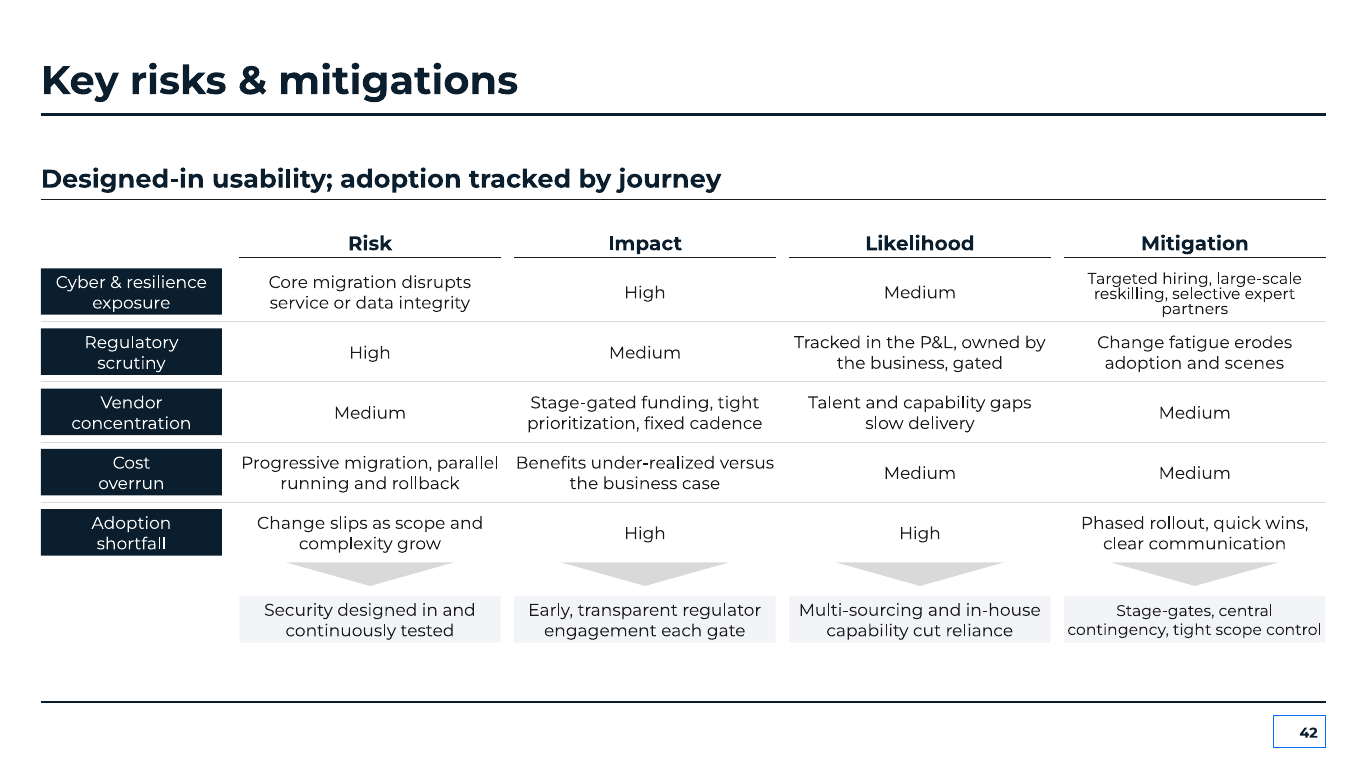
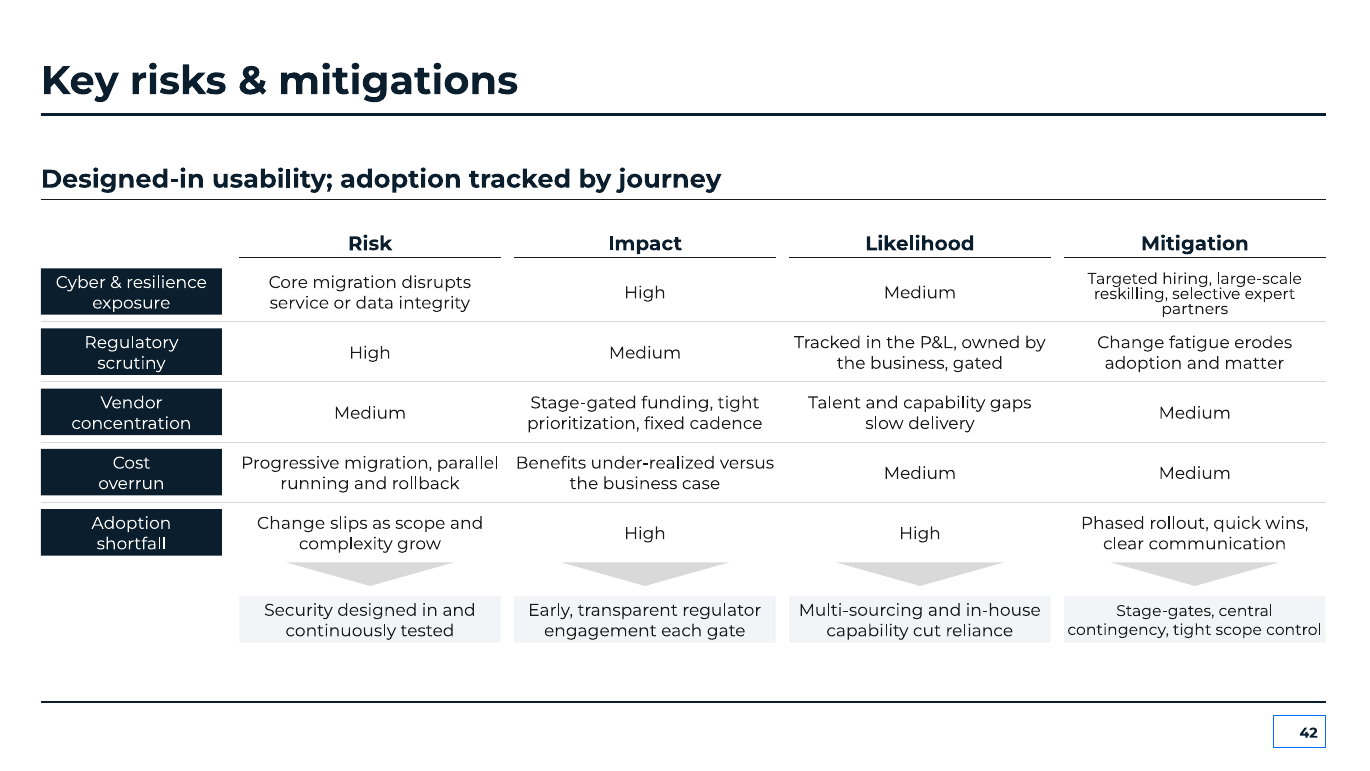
scenes: scenes -> matter (1254, 363)
